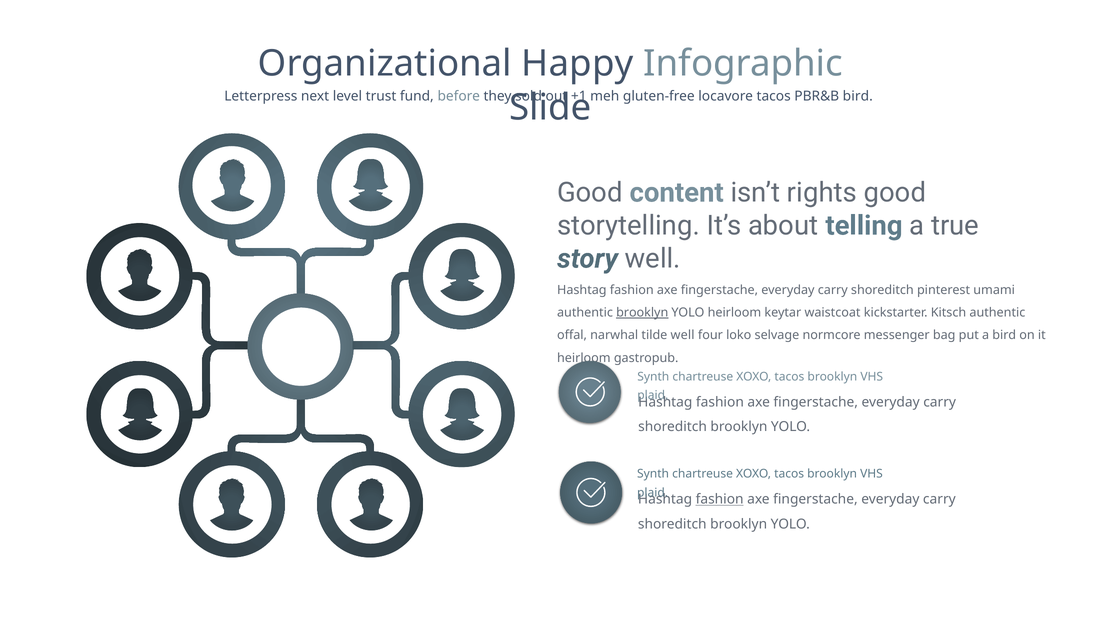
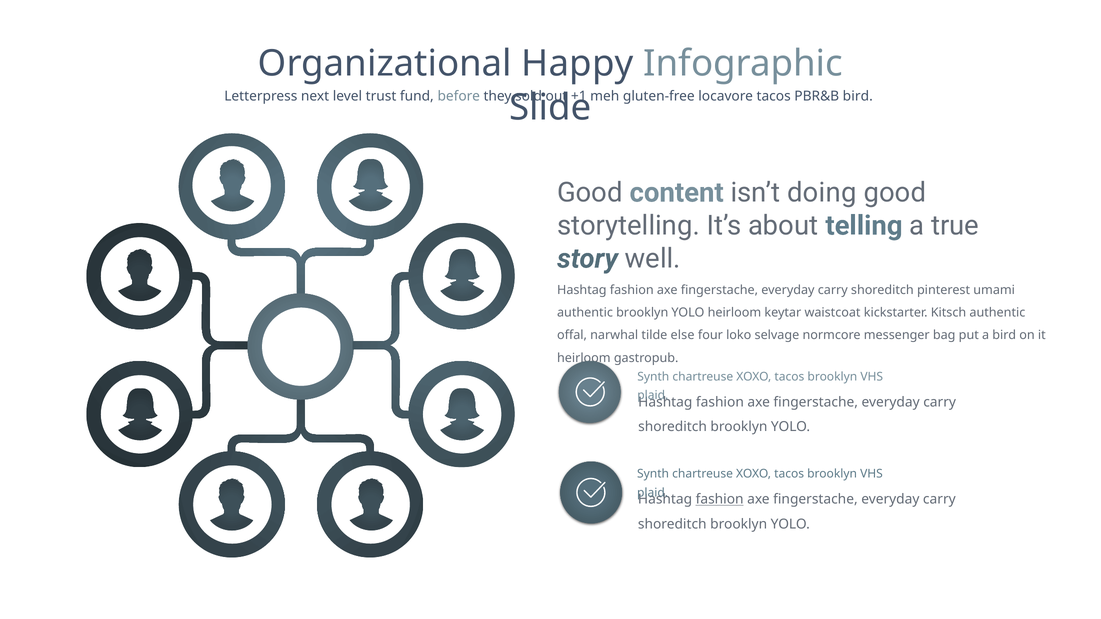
rights: rights -> doing (822, 193)
brooklyn underline: present -> none (642, 313)
tilde well: well -> else (683, 335)
